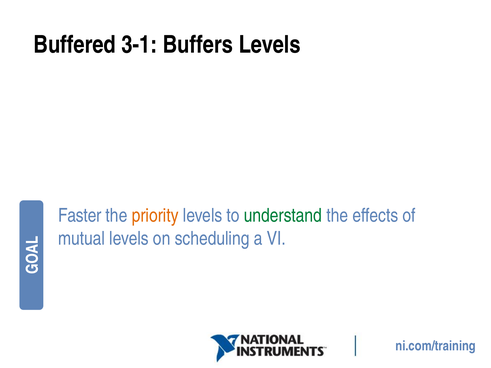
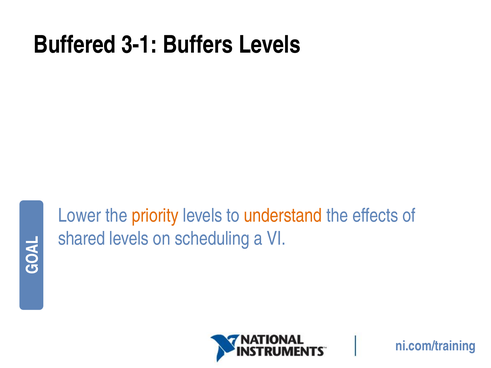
Faster: Faster -> Lower (80, 216)
understand colour: green -> orange (283, 216)
mutual: mutual -> shared (82, 239)
